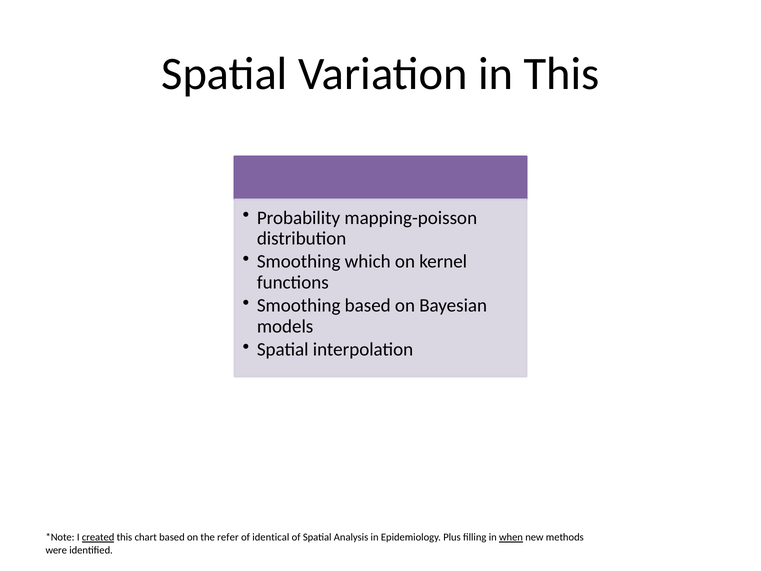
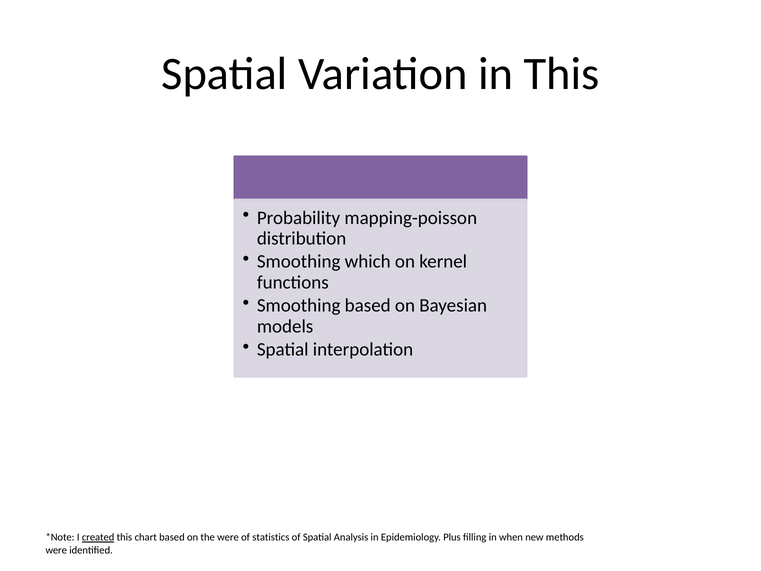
the refer: refer -> were (228, 537)
identical: identical -> statistics (271, 537)
when underline: present -> none (511, 537)
